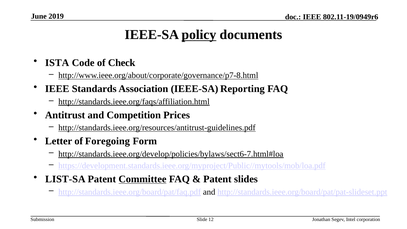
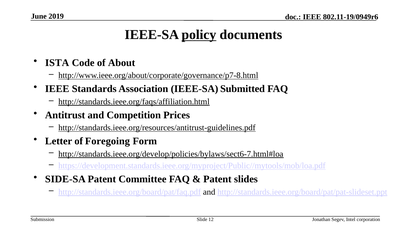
Check: Check -> About (122, 63)
Reporting: Reporting -> Submitted (243, 89)
LIST-SA: LIST-SA -> SIDE-SA (65, 179)
Committee underline: present -> none (142, 179)
